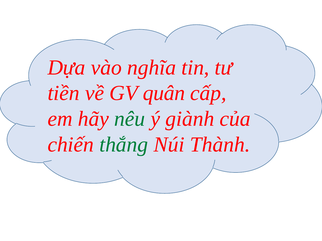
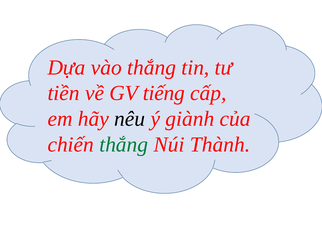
vào nghĩa: nghĩa -> thắng (152, 68)
quân: quân -> tiếng (164, 93)
nêu colour: green -> black (130, 119)
